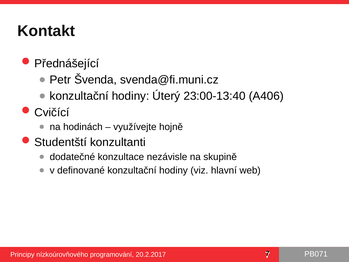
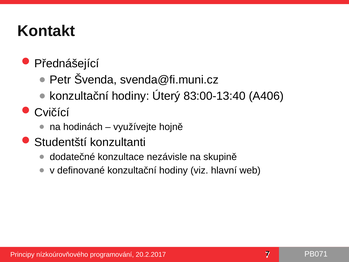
23:00-13:40: 23:00-13:40 -> 83:00-13:40 (215, 96)
